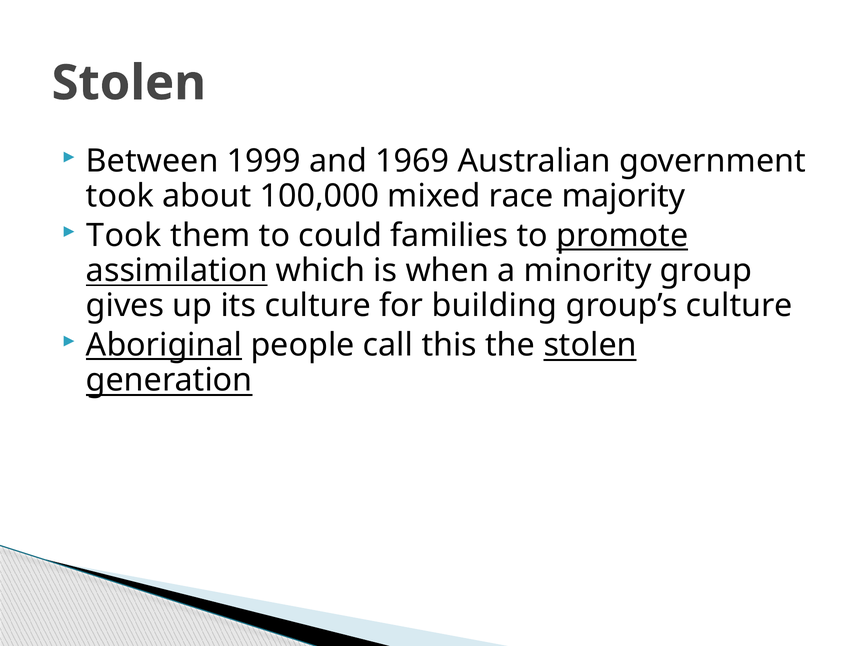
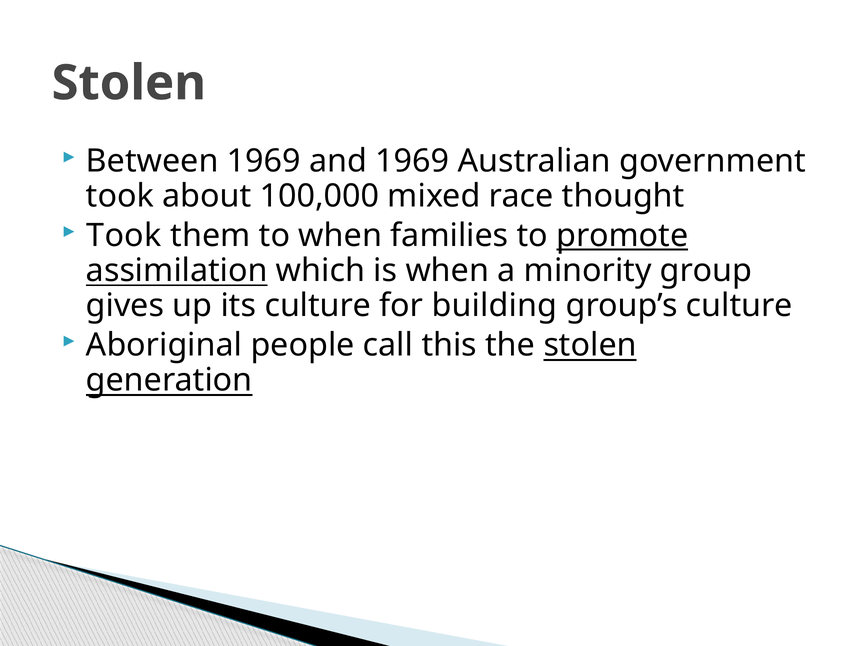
Between 1999: 1999 -> 1969 (264, 161)
majority: majority -> thought (623, 196)
to could: could -> when (340, 236)
Aboriginal underline: present -> none (164, 345)
